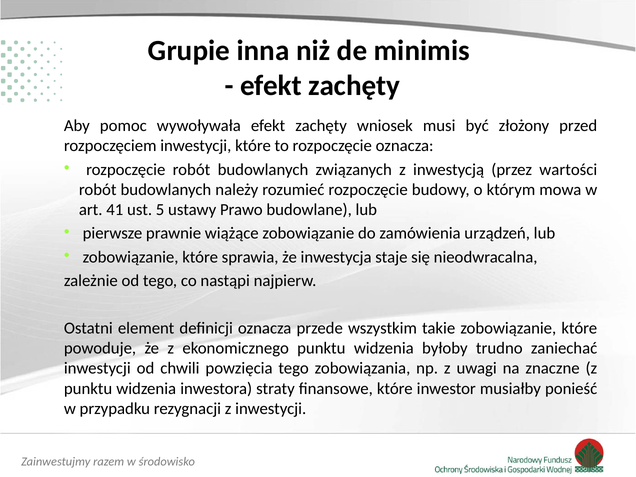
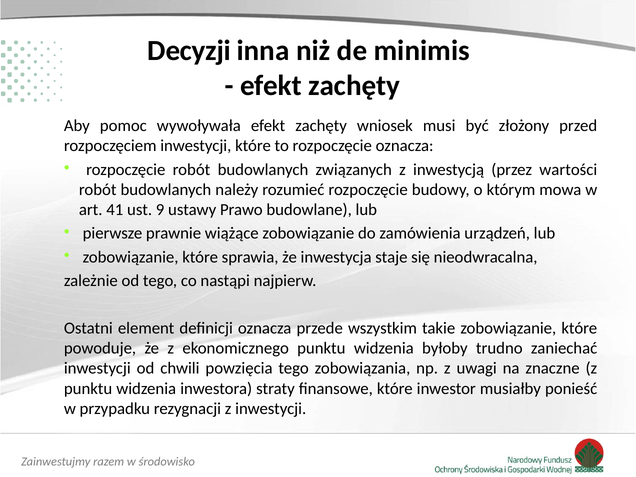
Grupie: Grupie -> Decyzji (189, 51)
5: 5 -> 9 (160, 210)
